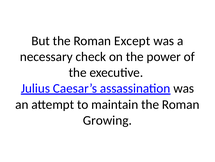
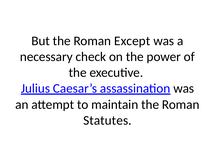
Growing: Growing -> Statutes (107, 120)
